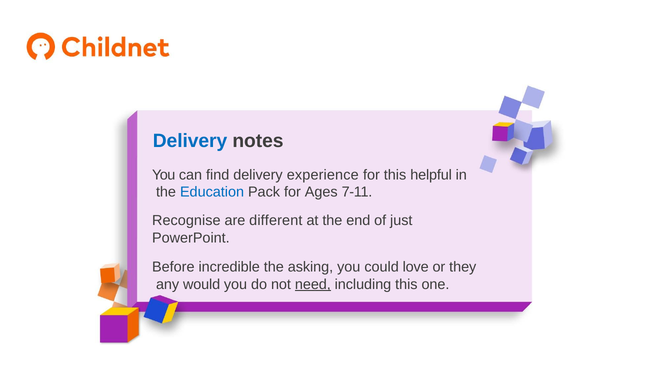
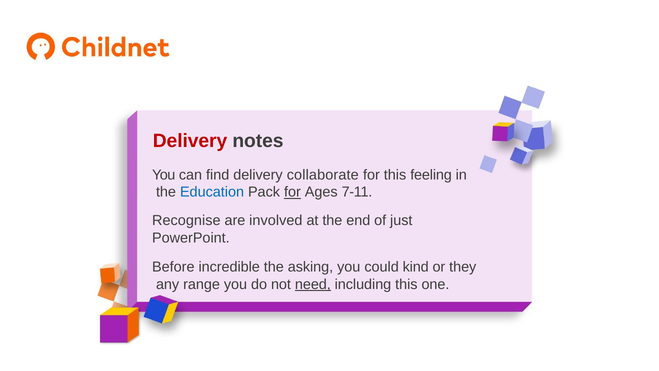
Delivery colour: blue -> red (190, 141)
experience: experience -> collaborate (323, 175)
helpful: helpful -> feeling (431, 175)
for underline: none -> present (292, 192)
different: different -> involved (276, 220)
love: love -> kind (416, 267)
would: would -> range (202, 284)
